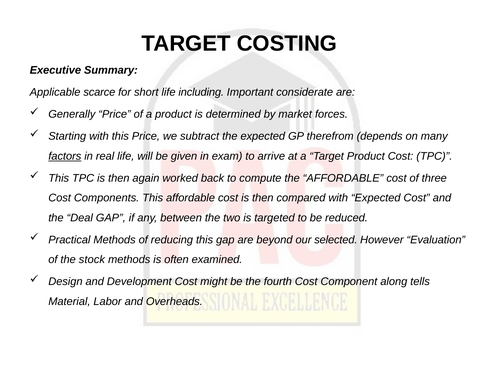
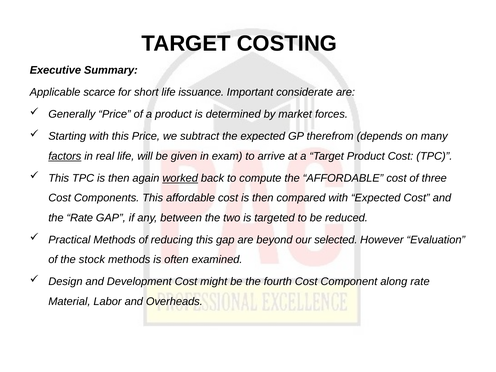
including: including -> issuance (201, 92)
worked underline: none -> present (180, 178)
the Deal: Deal -> Rate (80, 218)
along tells: tells -> rate (420, 282)
